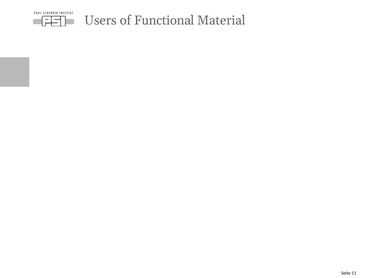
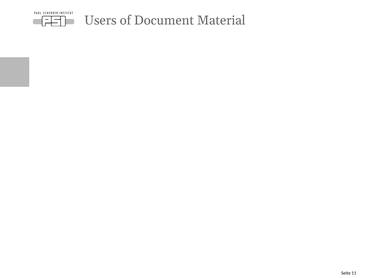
Functional: Functional -> Document (164, 20)
